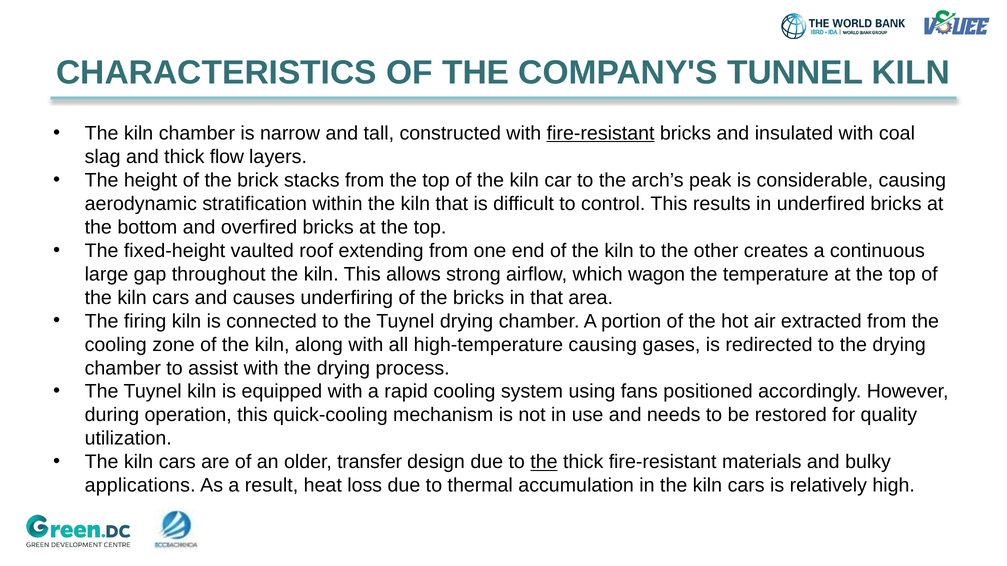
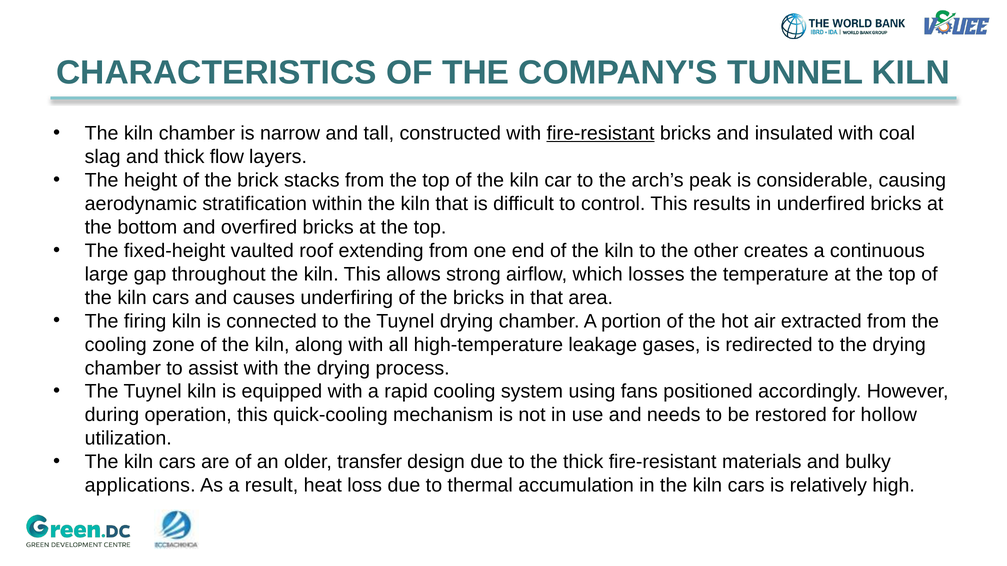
wagon: wagon -> losses (656, 274)
high-temperature causing: causing -> leakage (603, 345)
quality: quality -> hollow (889, 415)
the underline: present -> none (544, 462)
